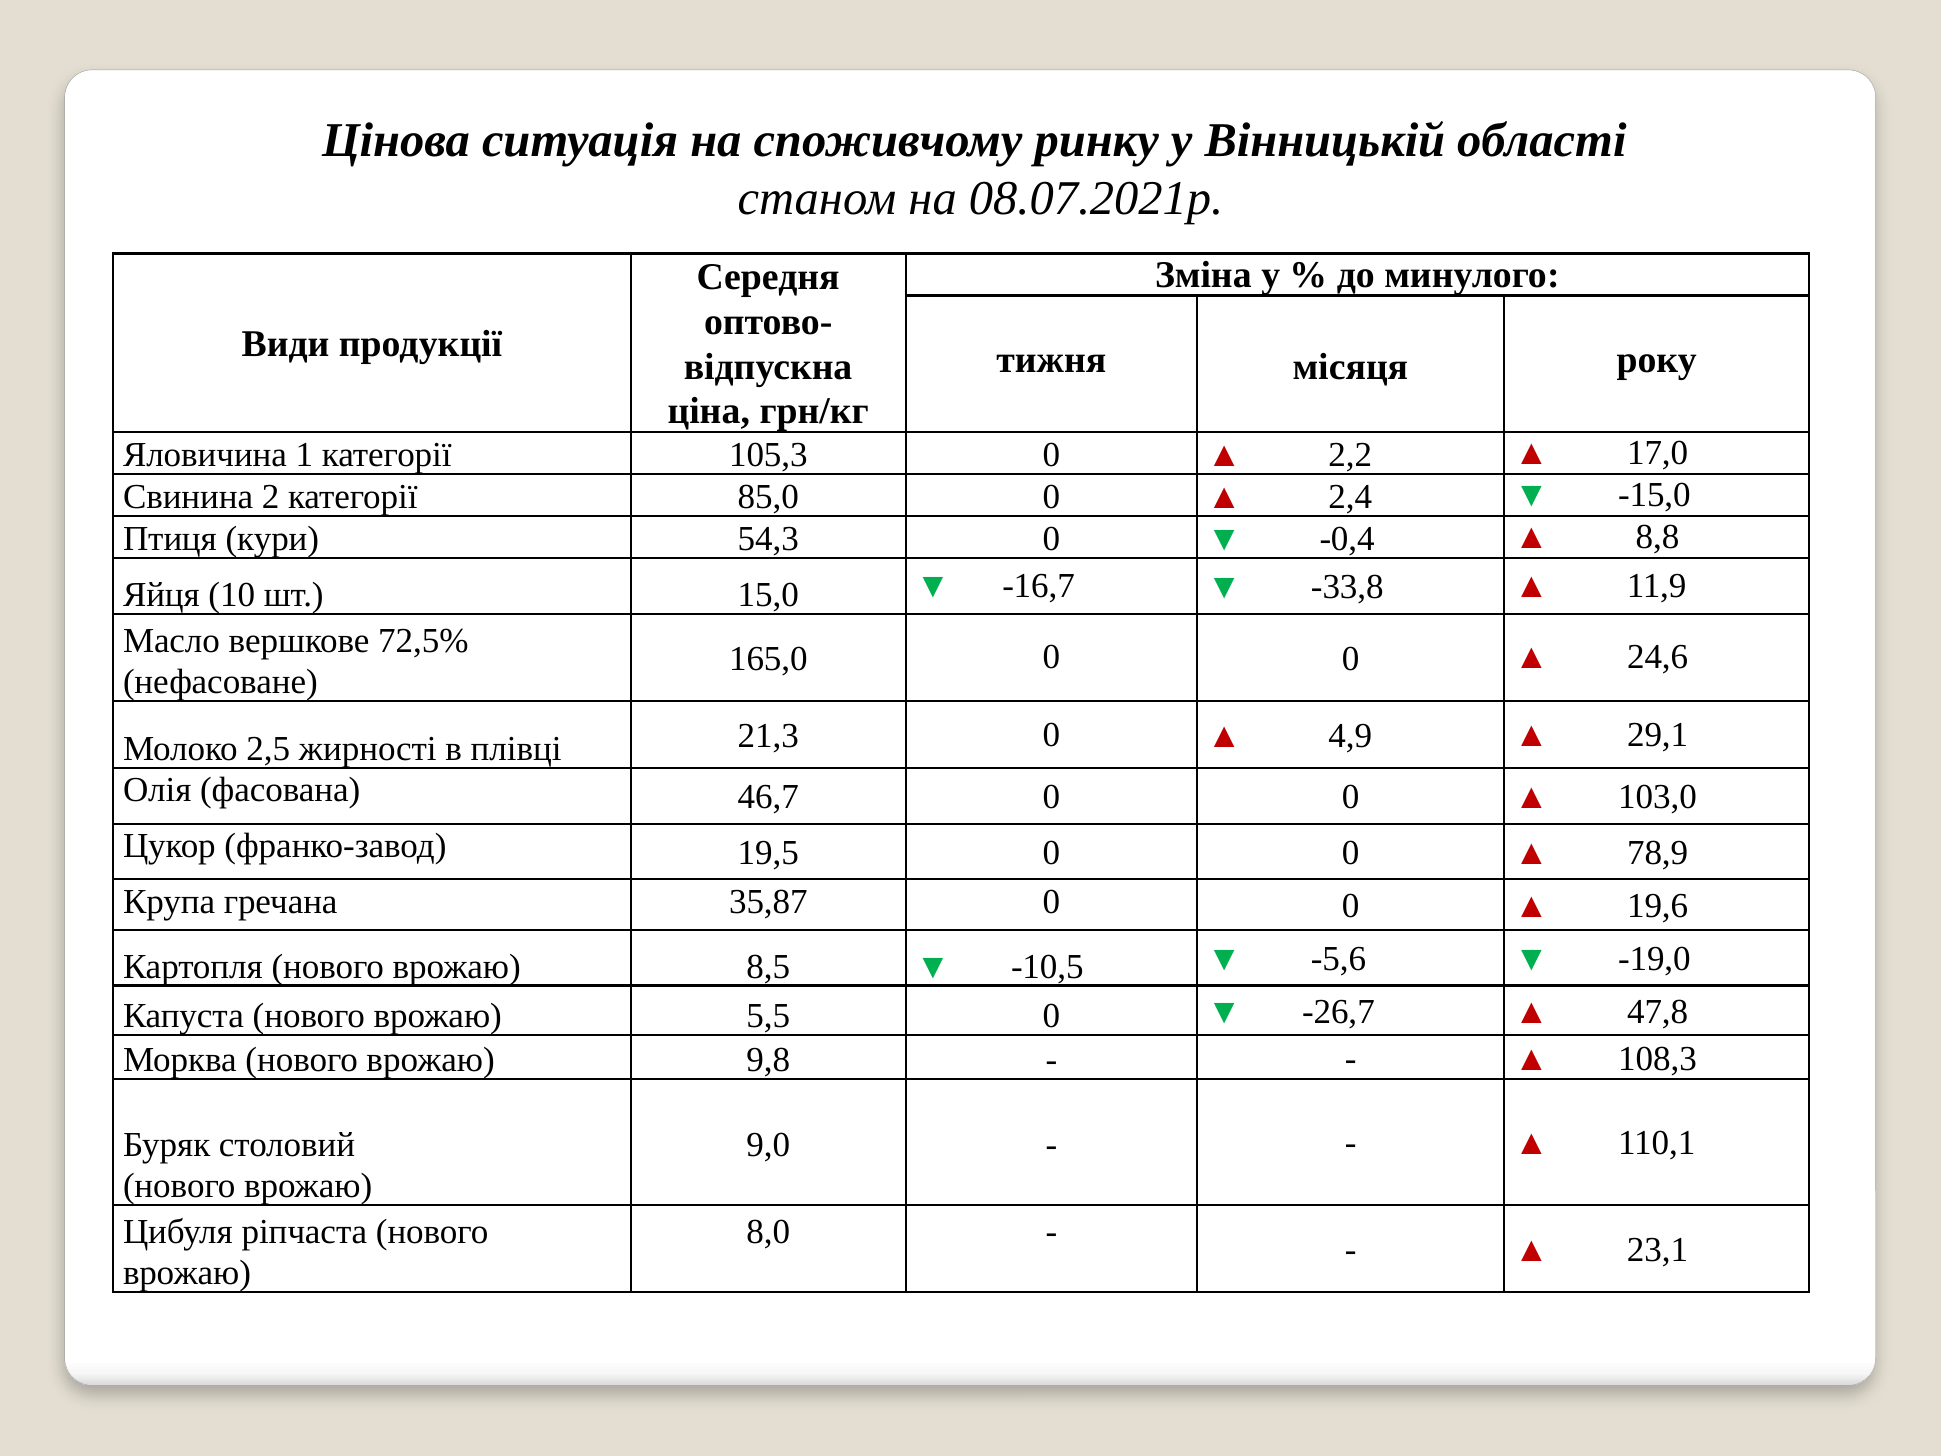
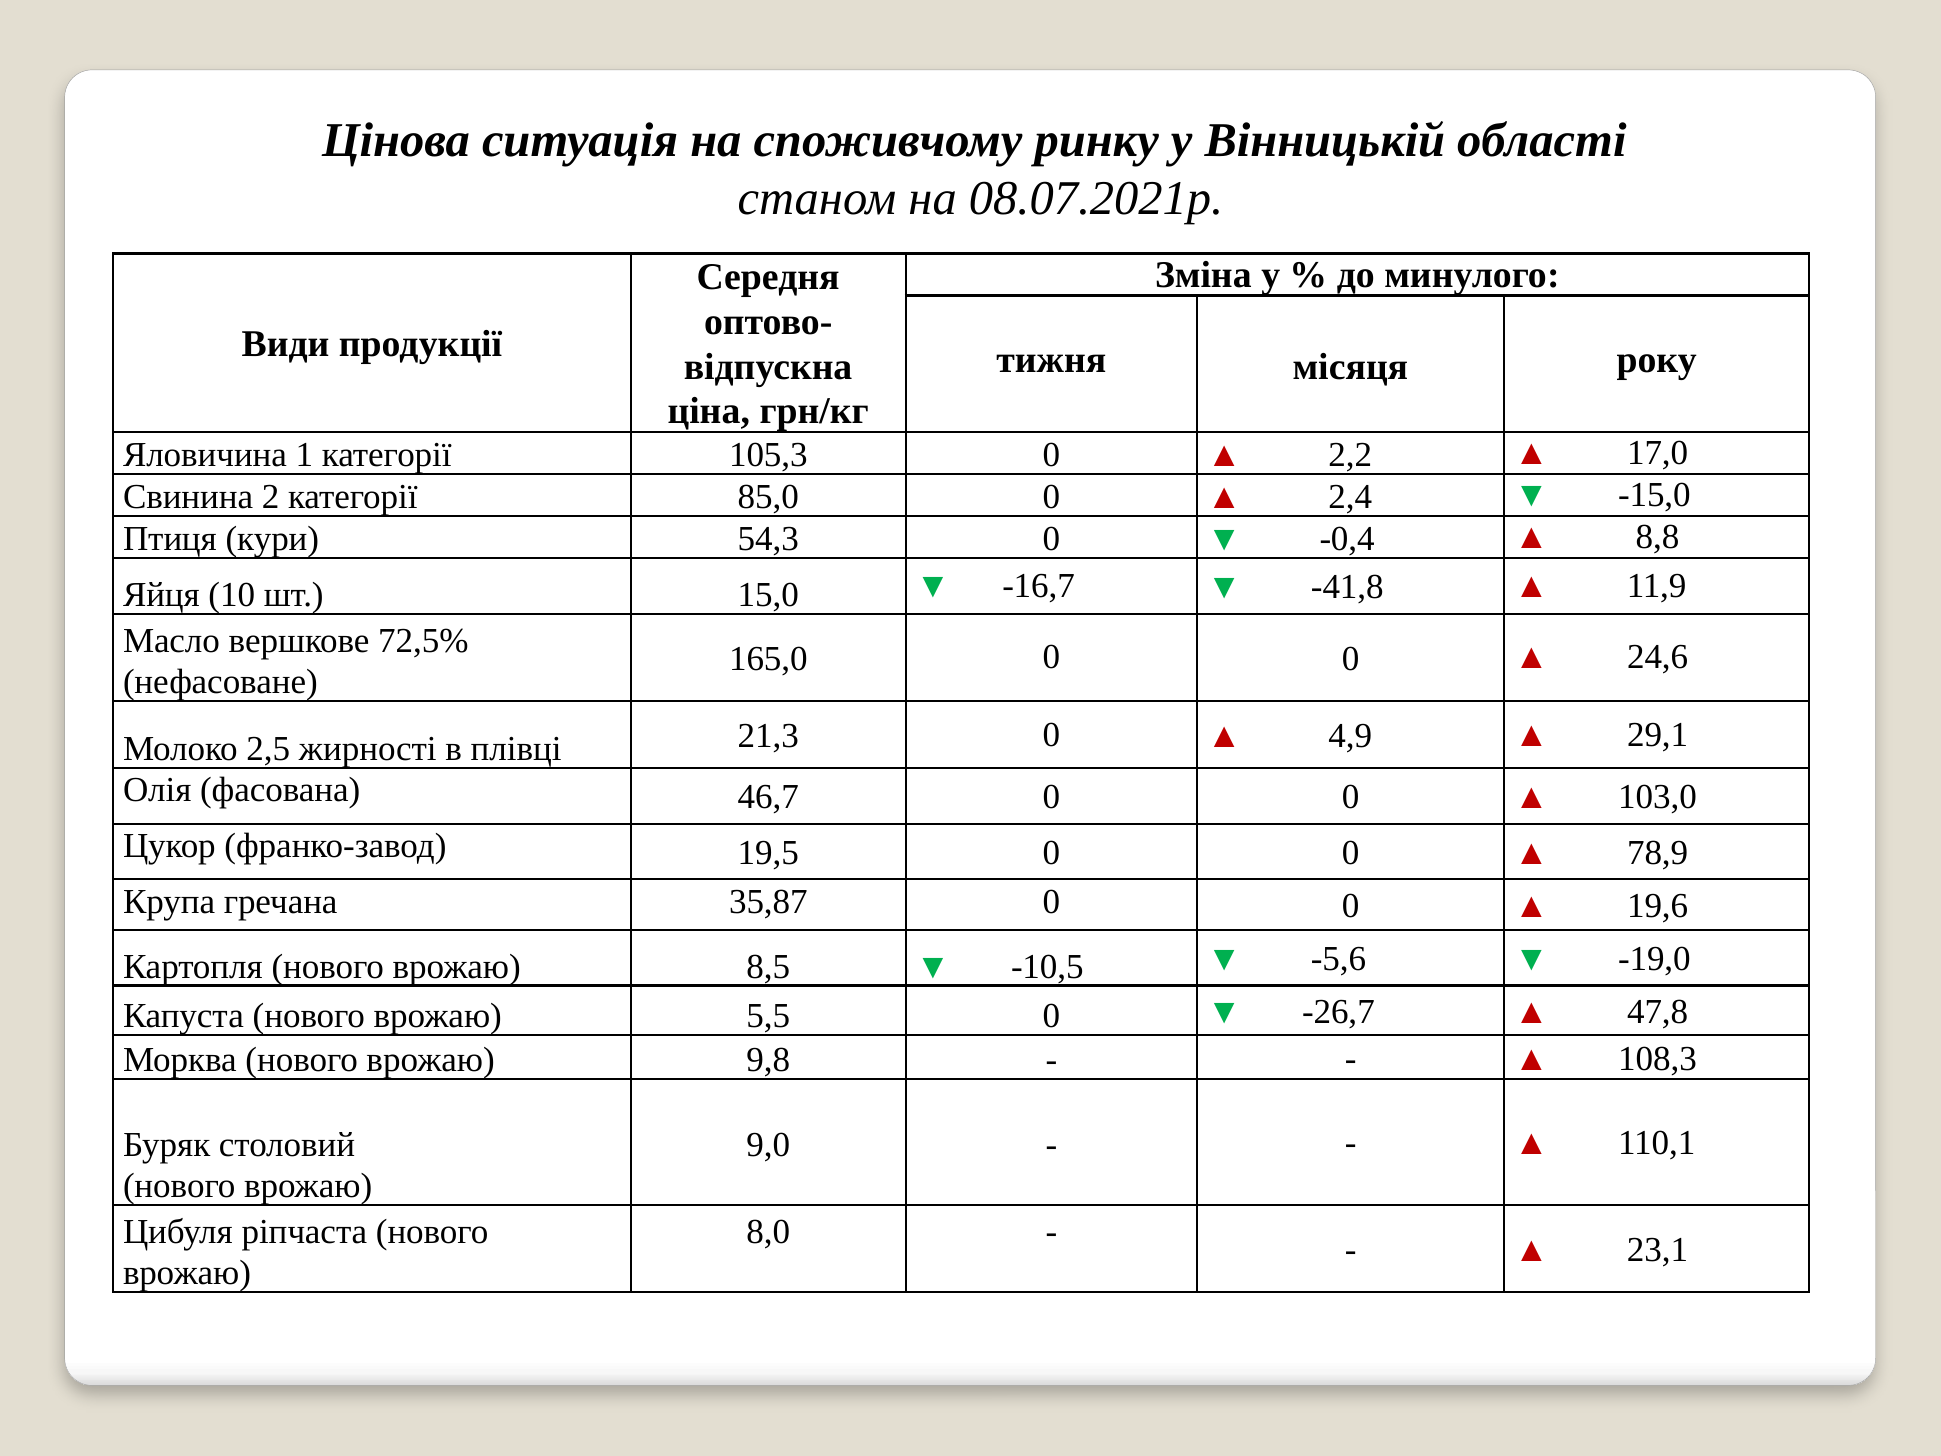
-33,8: -33,8 -> -41,8 (1347, 587)
